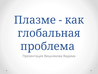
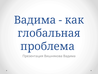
Плазме: Плазме -> Вадима (35, 20)
